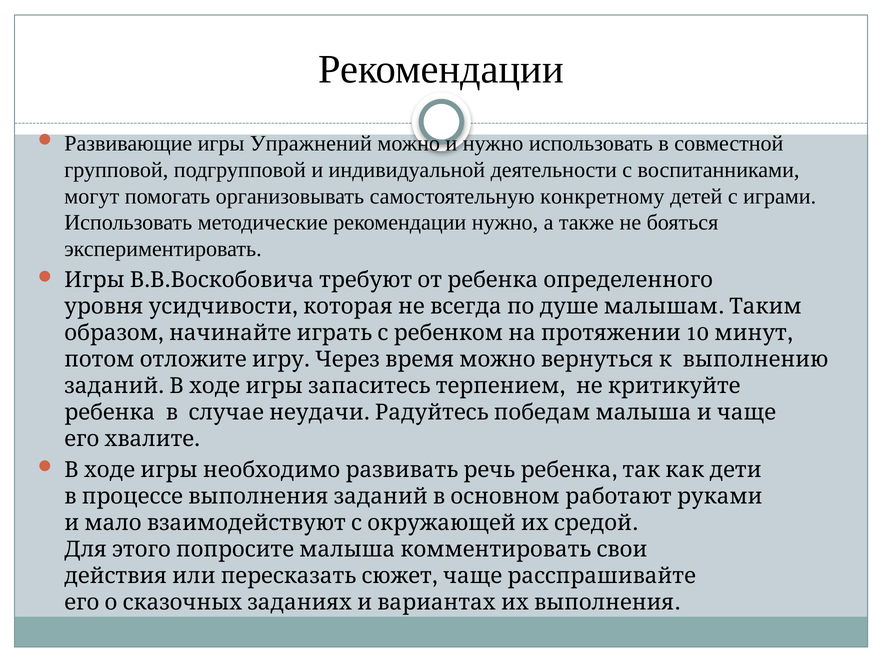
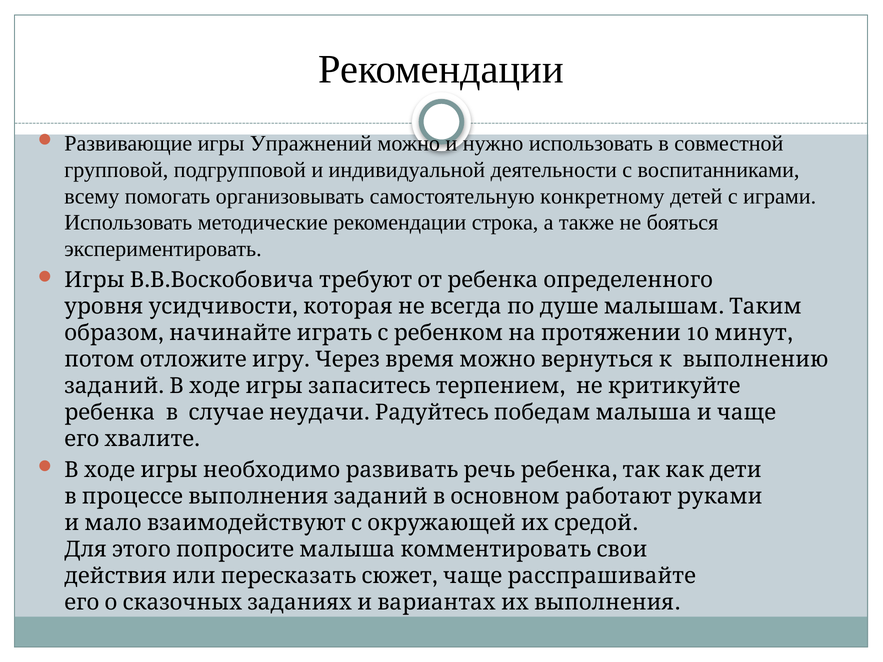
могут: могут -> всему (92, 196)
рекомендации нужно: нужно -> строка (505, 223)
